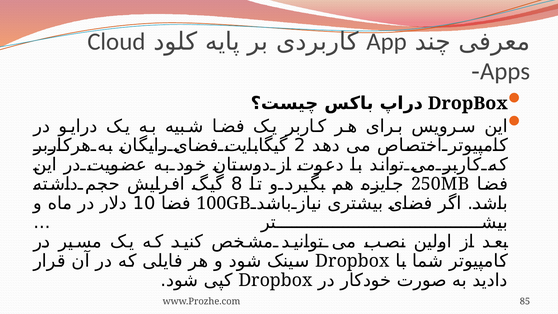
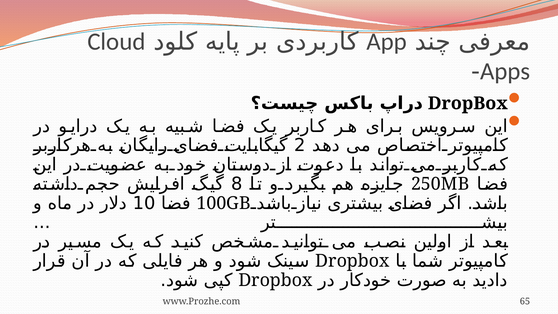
85: 85 -> 65 (525, 301)
